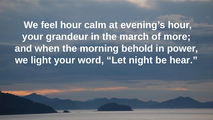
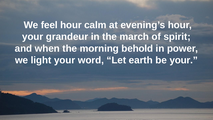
more: more -> spirit (177, 37)
night: night -> earth (141, 60)
be hear: hear -> your (184, 60)
